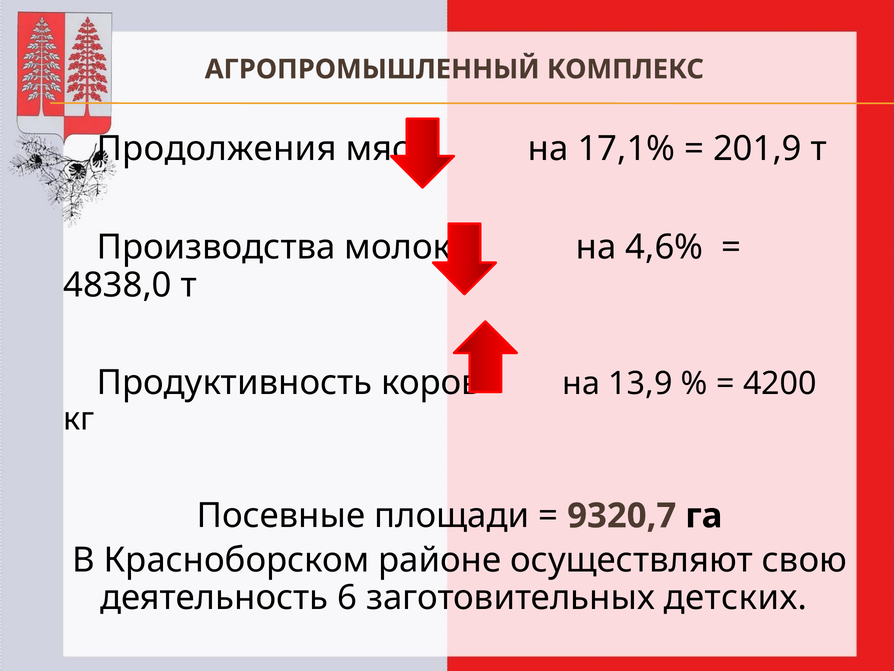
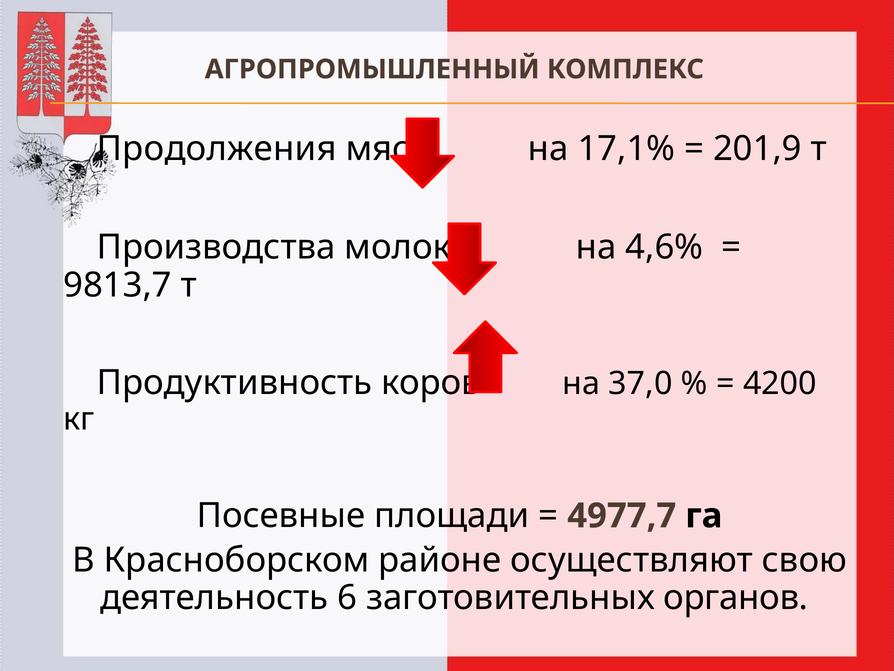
4838,0: 4838,0 -> 9813,7 (118, 285)
13,9: 13,9 -> 37,0 (640, 383)
9320,7: 9320,7 -> 4977,7 (622, 515)
детских: детских -> органов (736, 597)
